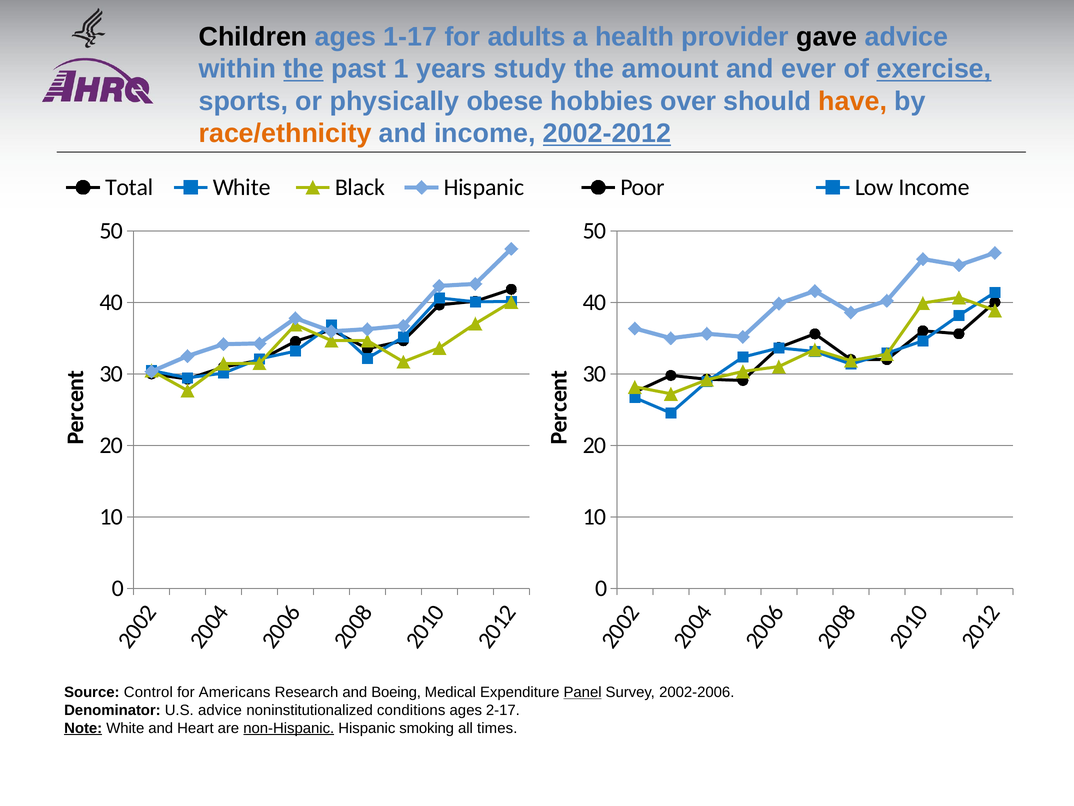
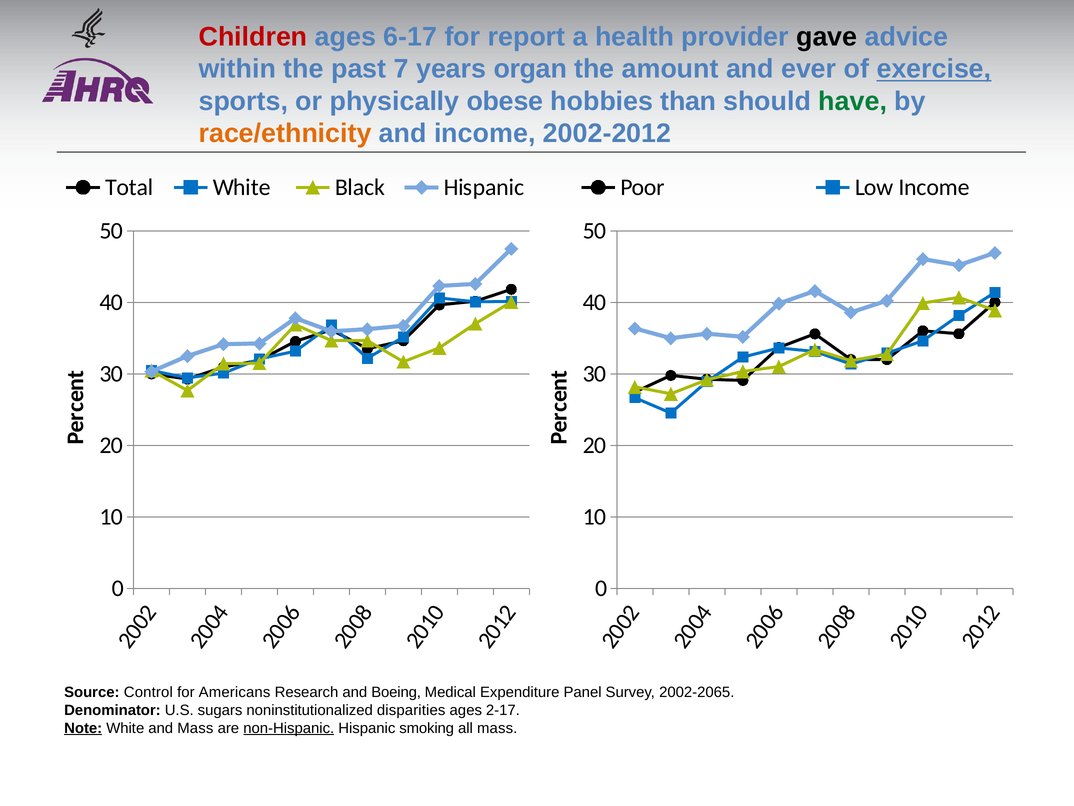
Children colour: black -> red (253, 37)
1-17: 1-17 -> 6-17 (410, 37)
adults: adults -> report (527, 37)
the underline: present -> none (304, 69)
past 1: 1 -> 7 (401, 69)
study: study -> organ (530, 69)
over: over -> than (688, 101)
have colour: orange -> green (853, 101)
2002-2012 underline: present -> none (607, 133)
Panel underline: present -> none (583, 692)
2002-2006: 2002-2006 -> 2002-2065 (697, 692)
U.S advice: advice -> sugars (220, 710)
conditions: conditions -> disparities (411, 710)
and Heart: Heart -> Mass (195, 728)
all times: times -> mass (497, 728)
